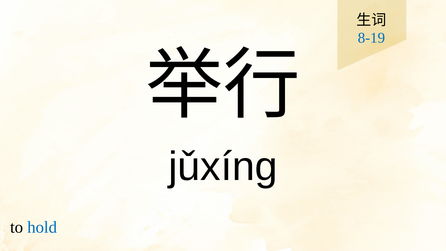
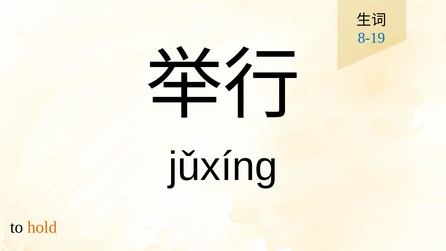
hold colour: blue -> orange (42, 227)
